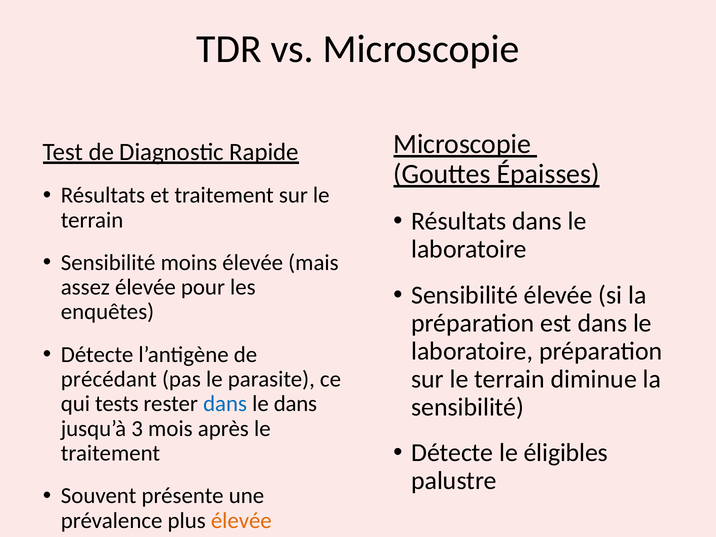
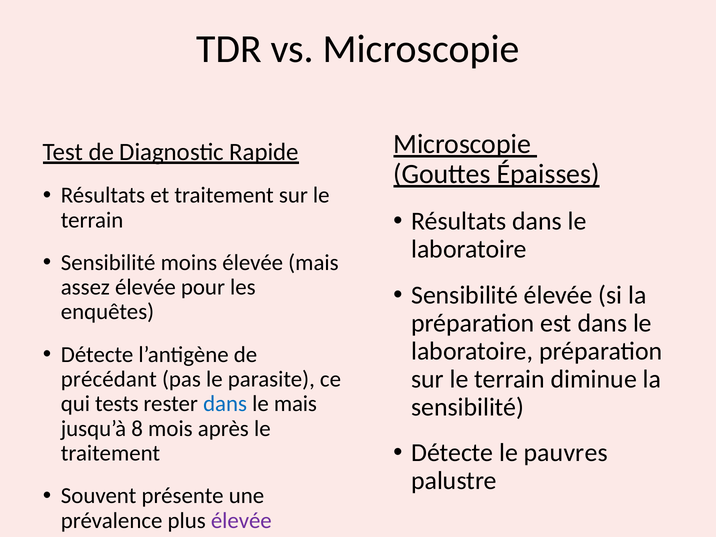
le dans: dans -> mais (295, 404)
3: 3 -> 8 (137, 429)
éligibles: éligibles -> pauvres (566, 453)
élevée colour: orange -> purple (241, 521)
